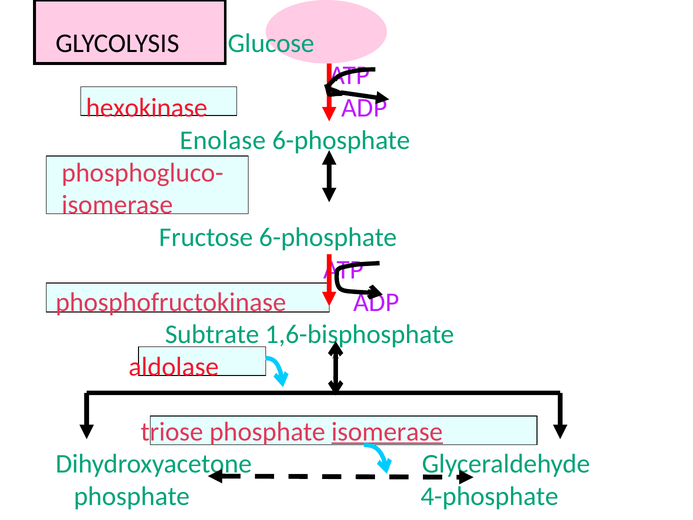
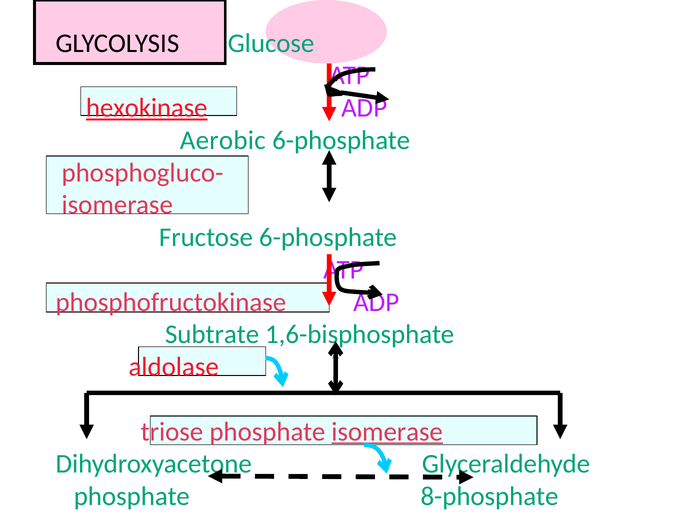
hexokinase underline: none -> present (147, 108)
Enolase: Enolase -> Aerobic (223, 140)
4-phosphate: 4-phosphate -> 8-phosphate (489, 496)
